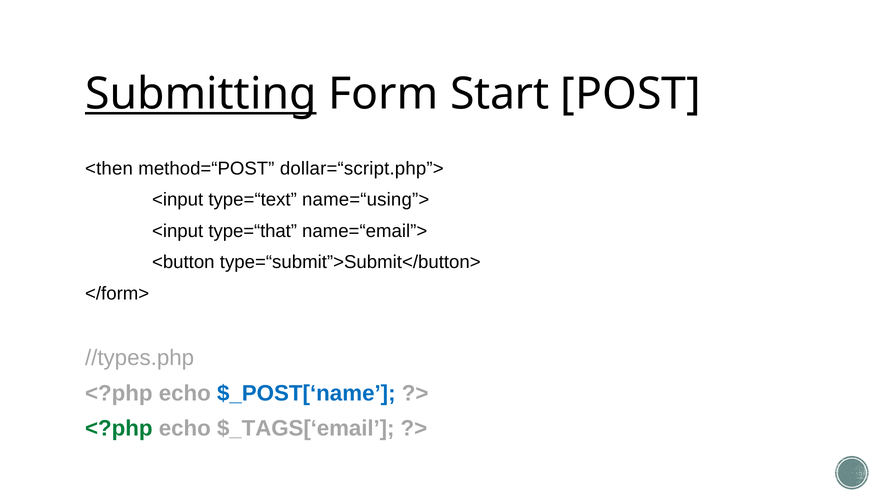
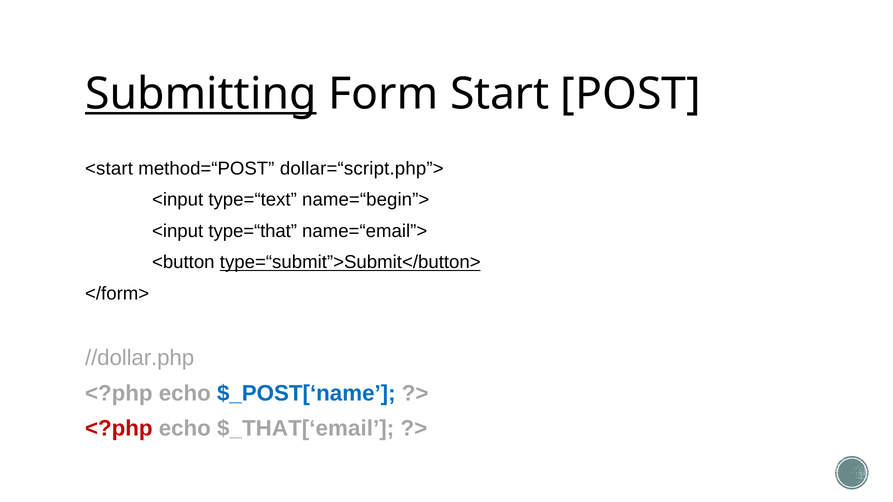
<then: <then -> <start (109, 169)
name=“using”>: name=“using”> -> name=“begin”> (366, 200)
type=“submit”>Submit</button> underline: none -> present (350, 263)
//types.php: //types.php -> //dollar.php (140, 358)
<?php colour: green -> red (119, 429)
$_TAGS[‘email: $_TAGS[‘email -> $_THAT[‘email (306, 429)
